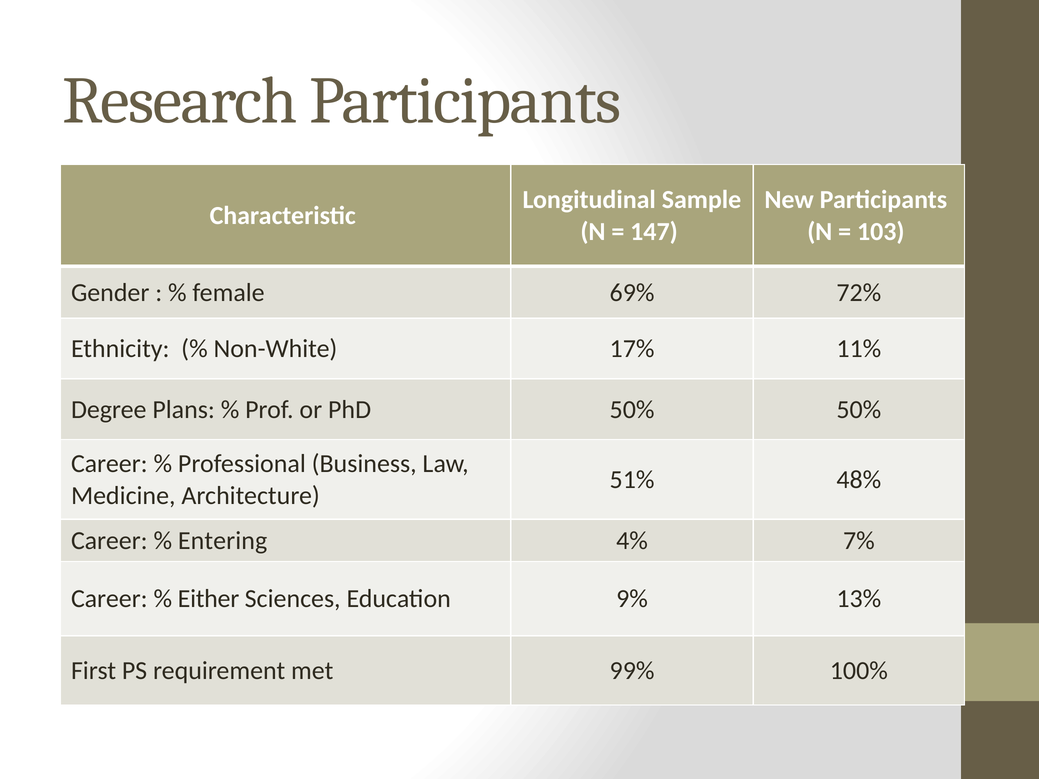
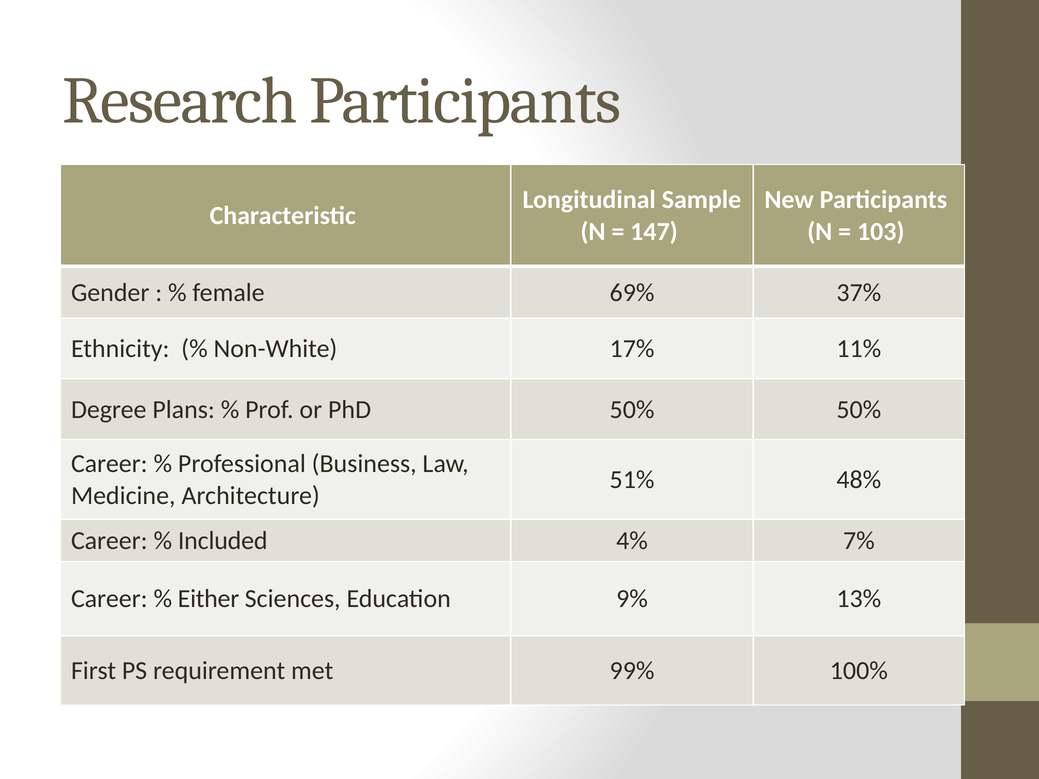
72%: 72% -> 37% (859, 293)
Entering: Entering -> Included (223, 541)
